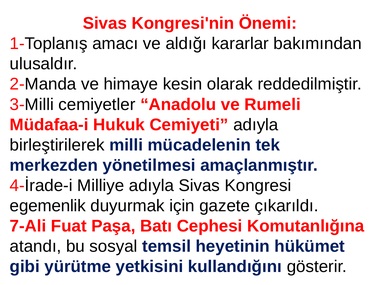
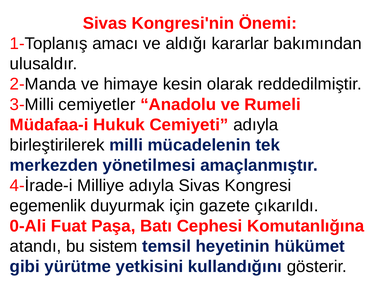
7-Ali: 7-Ali -> 0-Ali (28, 226)
sosyal: sosyal -> sistem (114, 246)
